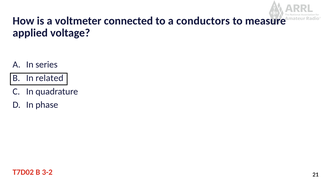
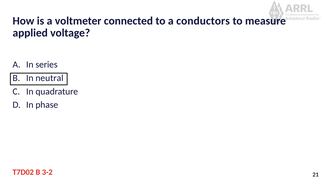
related: related -> neutral (49, 78)
